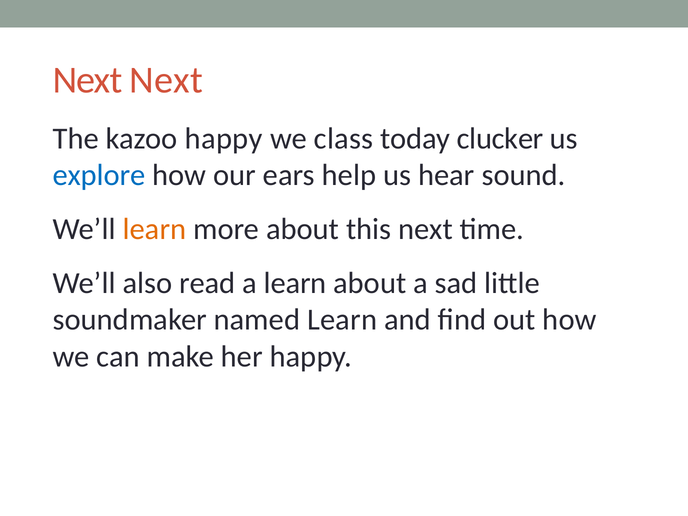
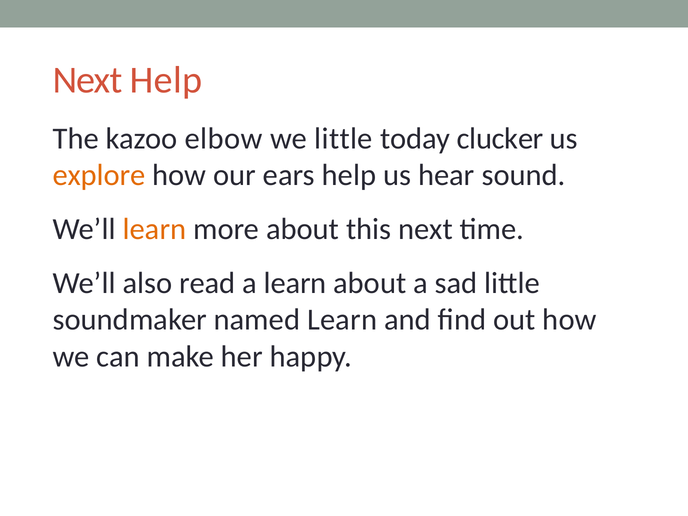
Next Next: Next -> Help (166, 80)
kazoo happy: happy -> elbow (224, 139)
we class: class -> little (343, 139)
explore colour: blue -> orange (99, 175)
